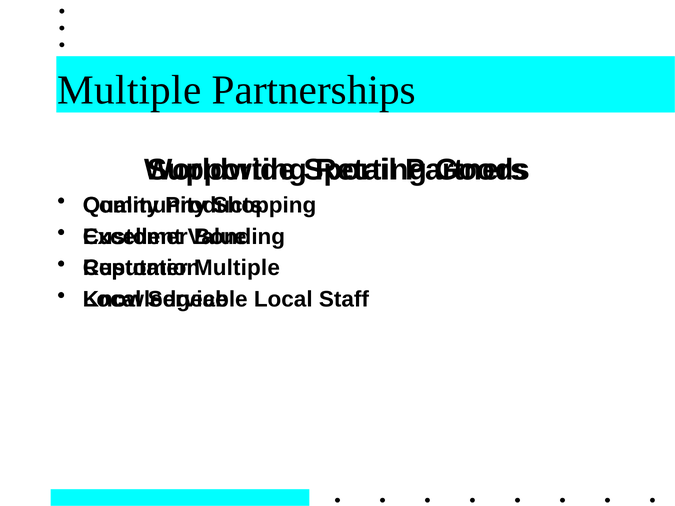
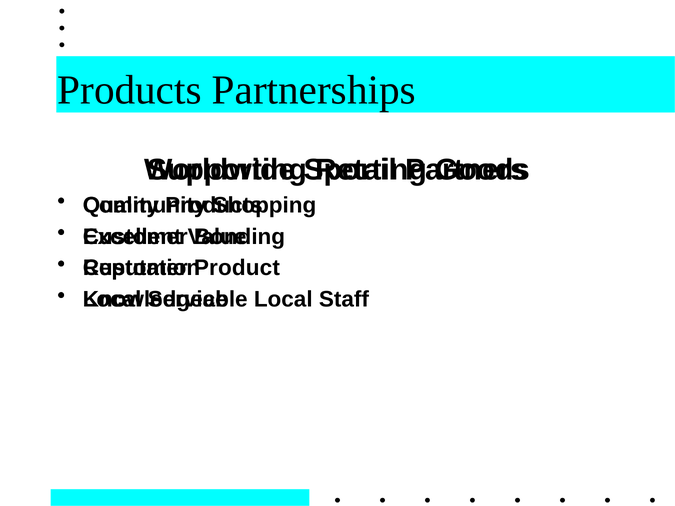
Multiple: Multiple -> Products (130, 90)
Multiple: Multiple -> Product (237, 268)
